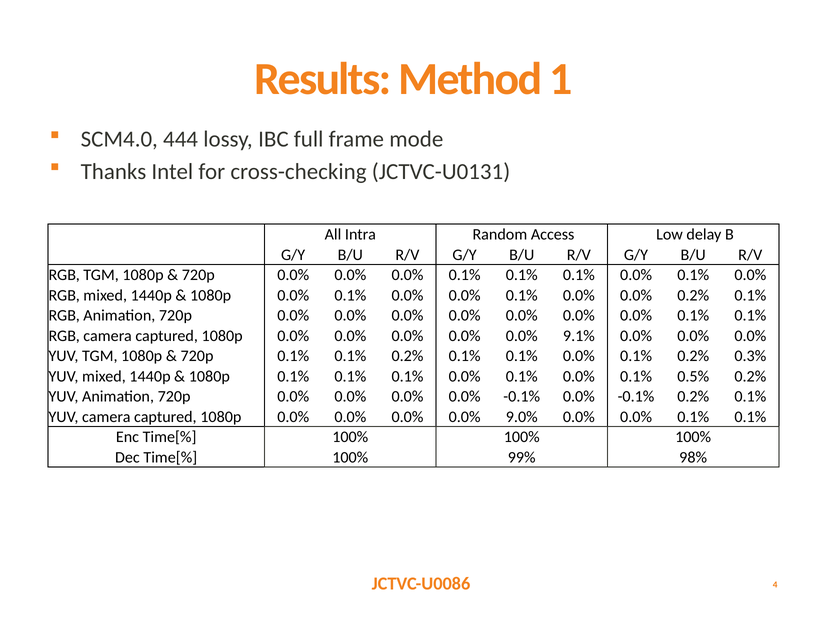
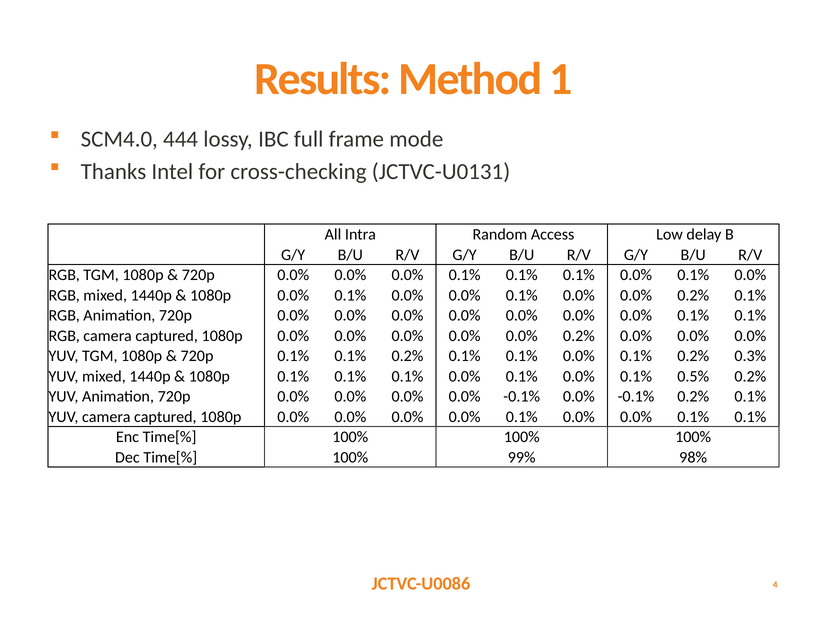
0.0% 0.0% 0.0% 9.1%: 9.1% -> 0.2% (579, 336)
9.0%: 9.0% -> 0.1% (522, 417)
